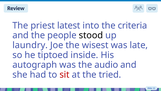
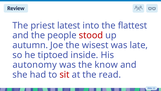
criteria: criteria -> flattest (132, 25)
stood colour: black -> red (91, 35)
laundry: laundry -> autumn (30, 45)
autograph: autograph -> autonomy (35, 65)
audio: audio -> know (106, 65)
tried: tried -> read (110, 74)
